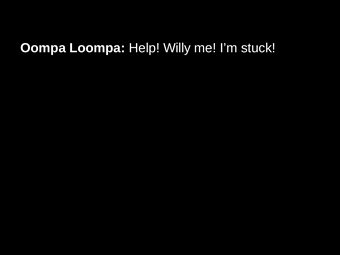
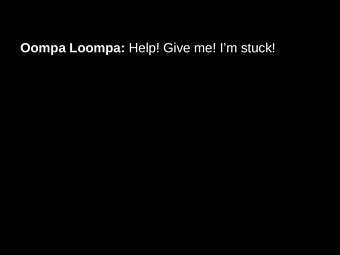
Willy: Willy -> Give (177, 48)
